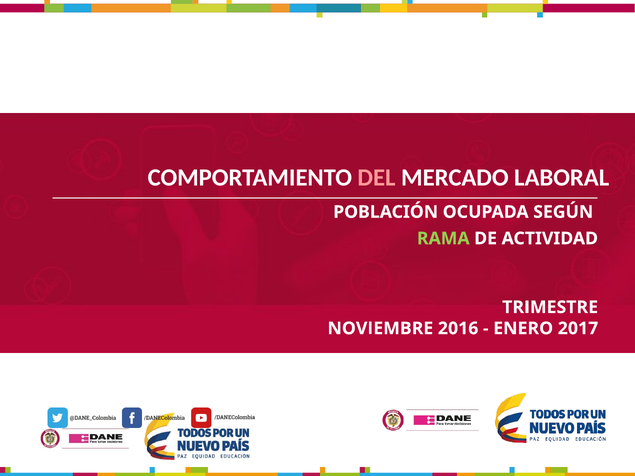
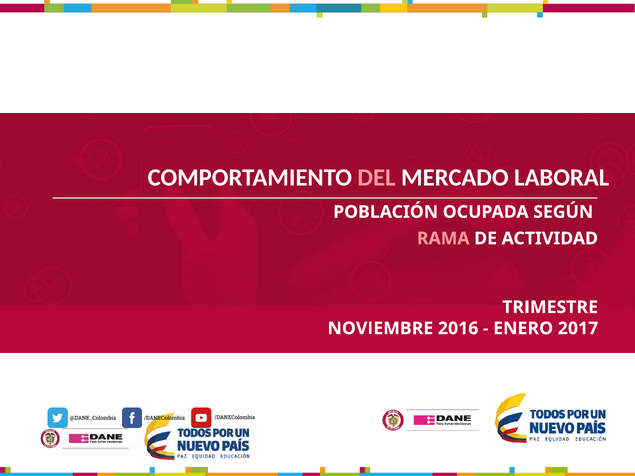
RAMA colour: light green -> pink (443, 239)
